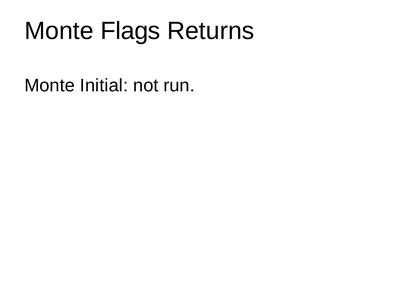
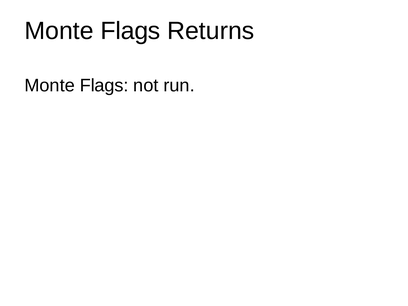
Initial: Initial -> Flags (104, 86)
